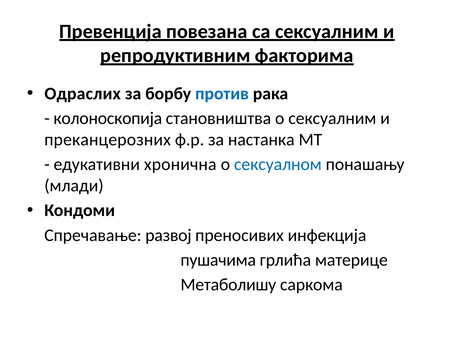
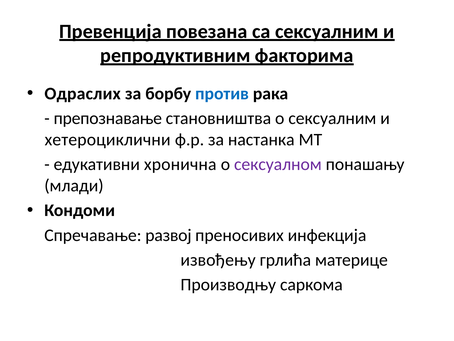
колоноскопија: колоноскопија -> препознавање (108, 118)
преканцерозних: преканцерозних -> хетероциклични (108, 139)
сексуалном colour: blue -> purple (278, 164)
пушачима: пушачима -> извођењу (218, 260)
Метаболишу: Метаболишу -> Производњу (228, 284)
